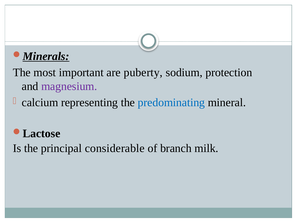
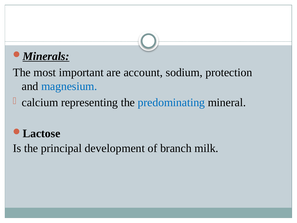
puberty: puberty -> account (143, 72)
magnesium colour: purple -> blue (69, 86)
considerable: considerable -> development (115, 148)
